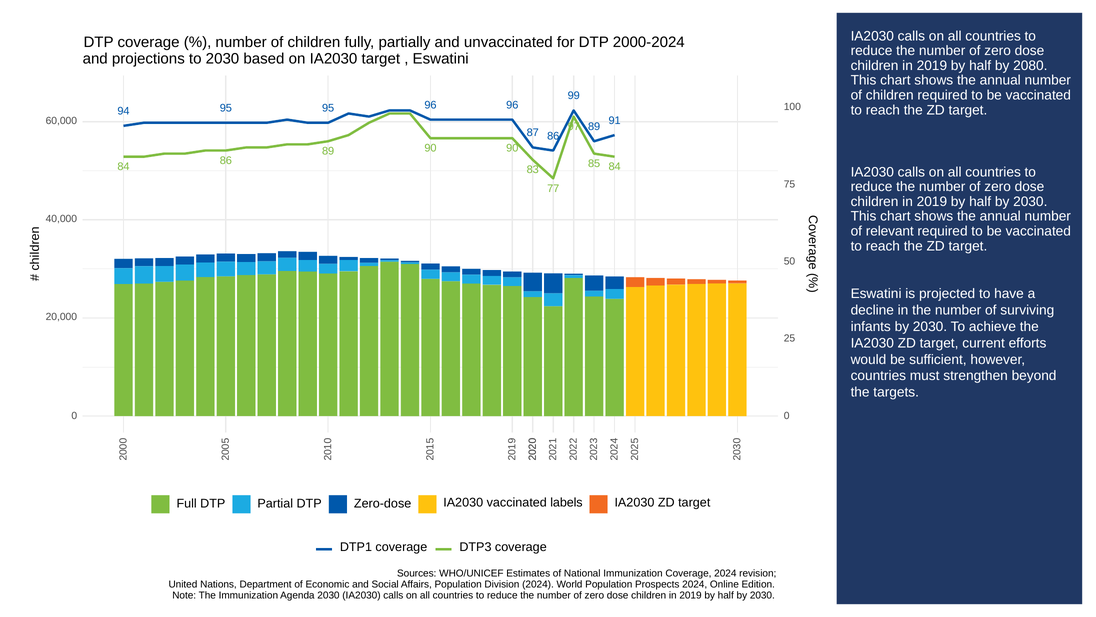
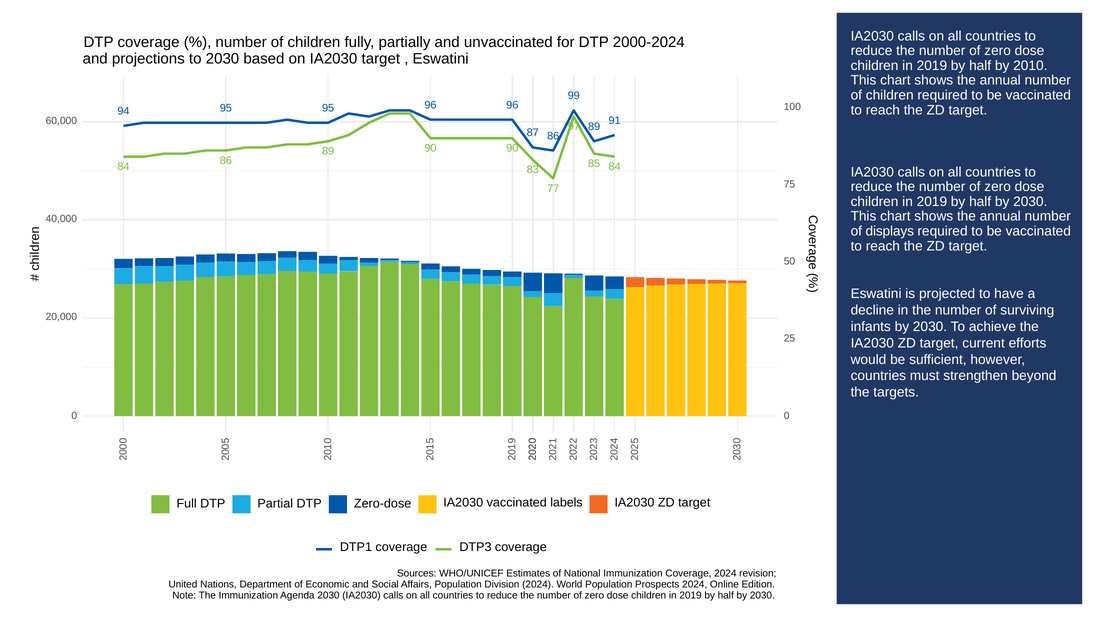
2080: 2080 -> 2010 (1030, 66)
relevant: relevant -> displays (890, 231)
